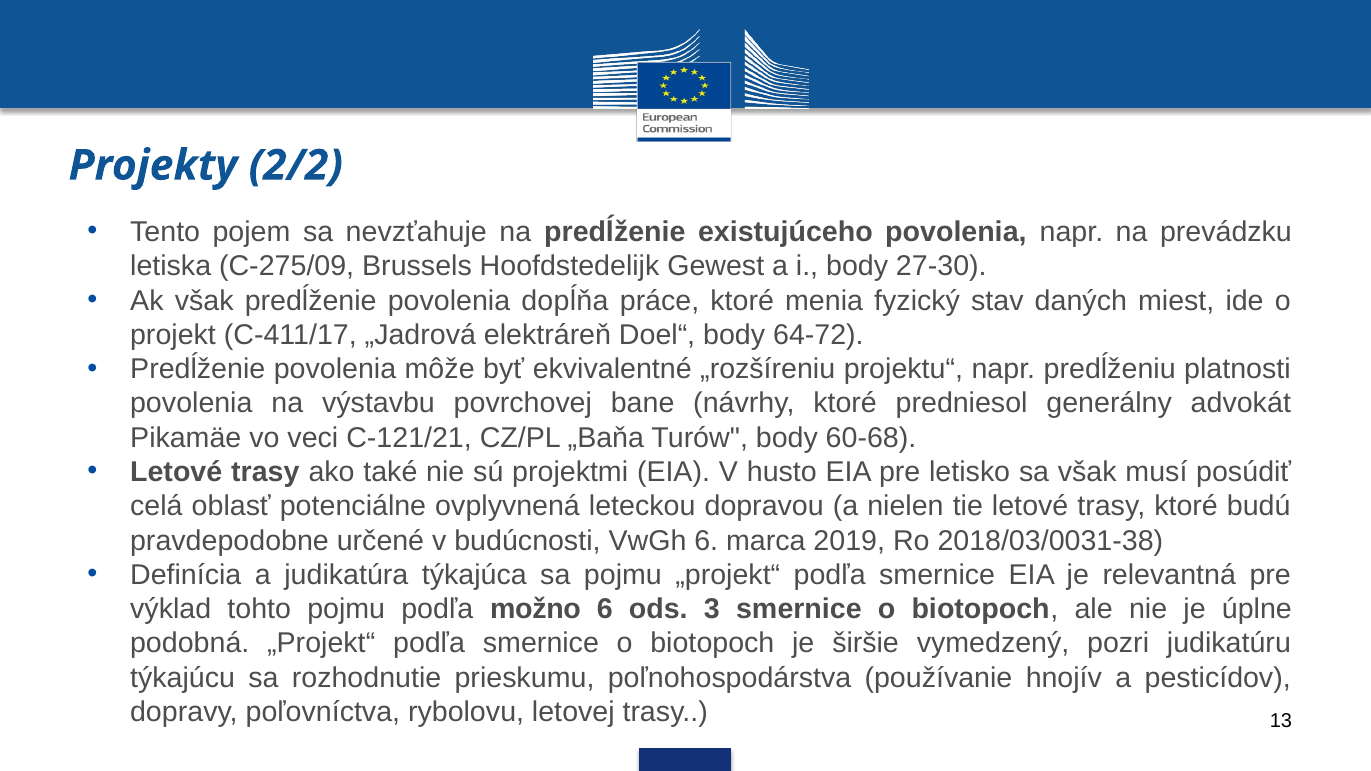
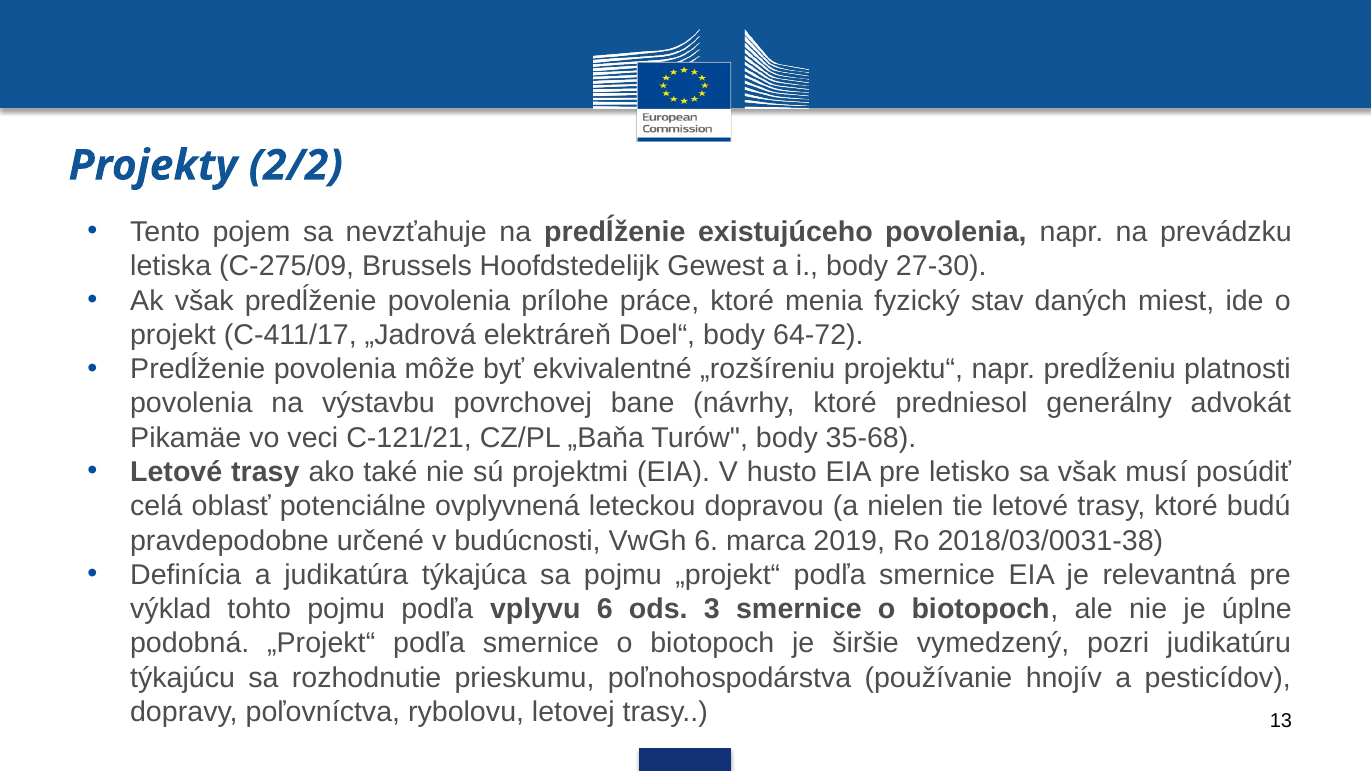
dopĺňa: dopĺňa -> prílohe (565, 301)
60-68: 60-68 -> 35-68 (871, 438)
možno: možno -> vplyvu (535, 609)
